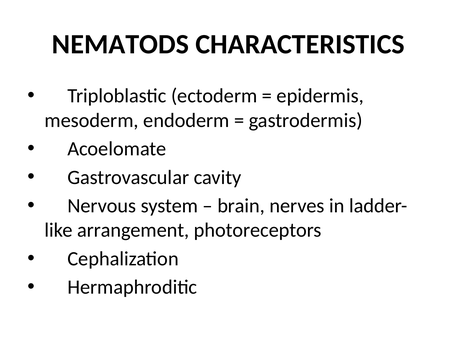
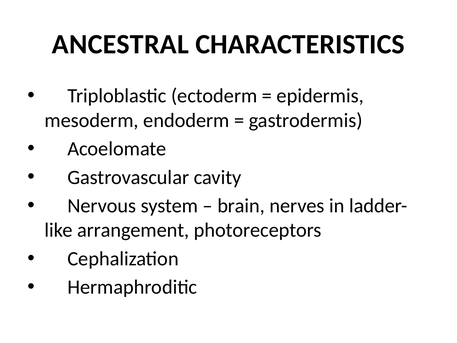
NEMATODS: NEMATODS -> ANCESTRAL (120, 44)
